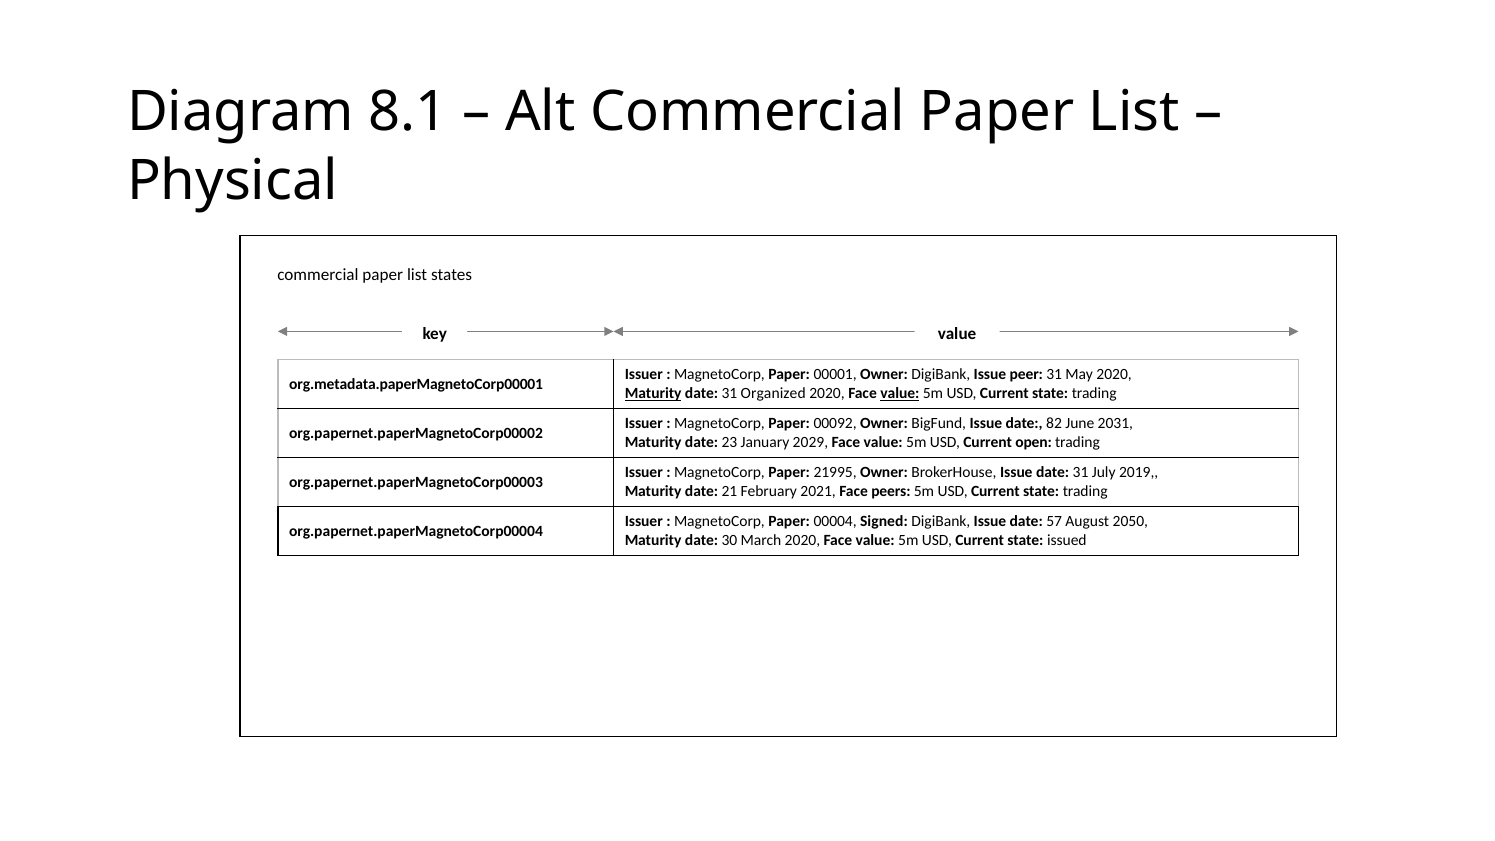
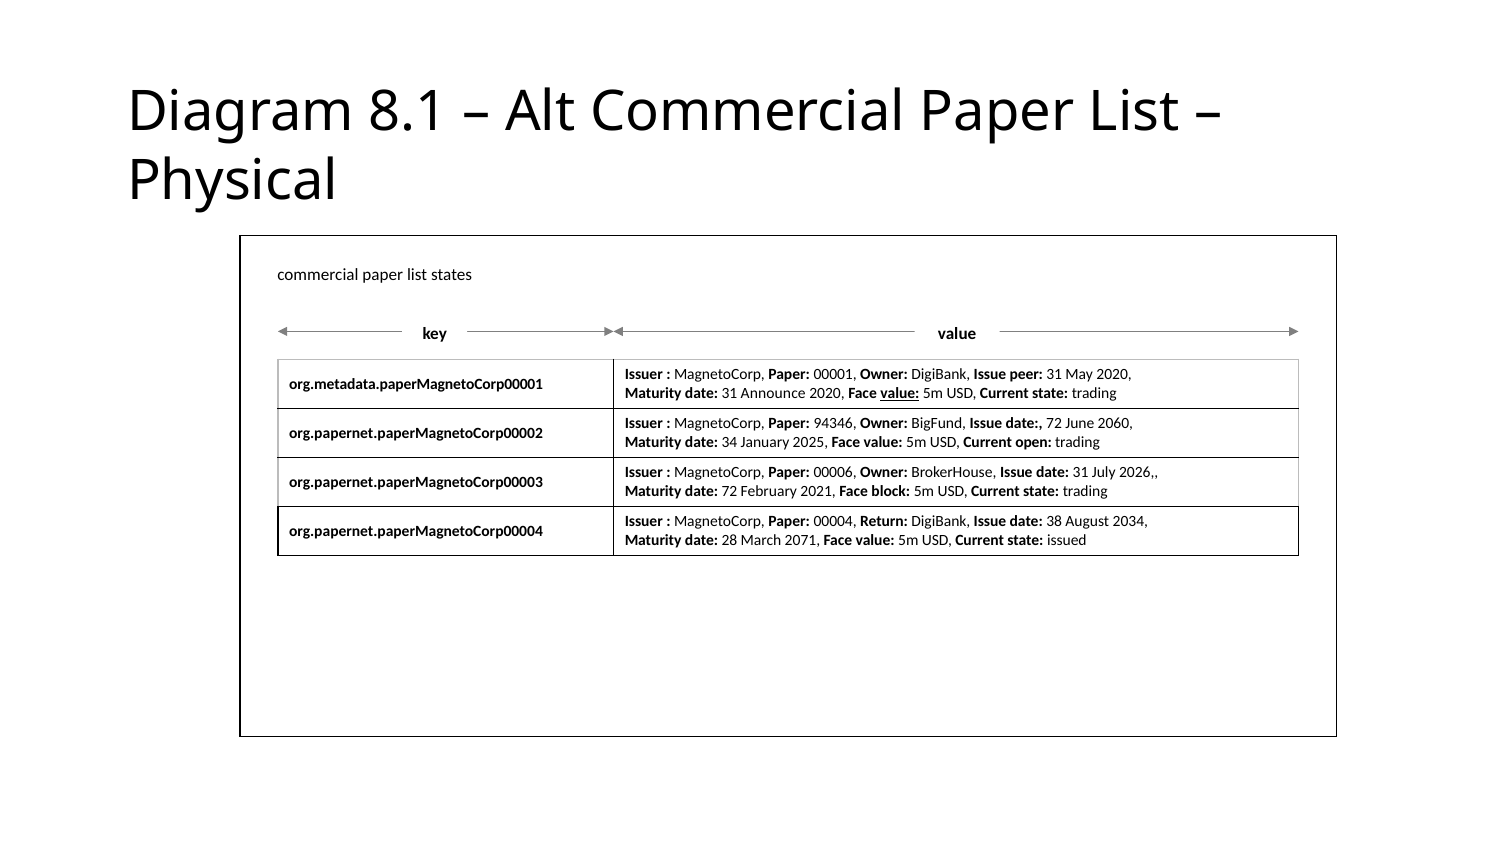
Maturity underline: present -> none (653, 393)
Organized: Organized -> Announce (773, 393)
00092: 00092 -> 94346 (835, 424)
Issue date 82: 82 -> 72 (1054, 424)
2031: 2031 -> 2060 (1115, 424)
23: 23 -> 34 (729, 442)
2029: 2029 -> 2025 (810, 442)
21995: 21995 -> 00006 (835, 473)
2019: 2019 -> 2026 (1139, 473)
Maturity date 21: 21 -> 72 (729, 492)
peers: peers -> block (891, 492)
Signed: Signed -> Return (884, 522)
57: 57 -> 38 (1054, 522)
2050: 2050 -> 2034 (1130, 522)
30: 30 -> 28 (729, 541)
March 2020: 2020 -> 2071 (802, 541)
